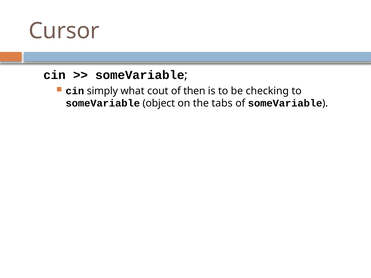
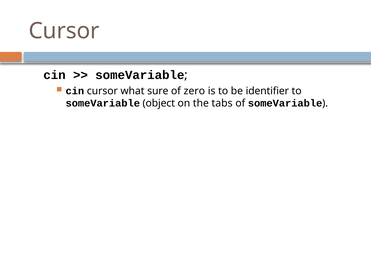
cin simply: simply -> cursor (102, 91)
cout: cout -> sure (158, 91)
then: then -> zero (194, 91)
checking: checking -> identifier (267, 91)
